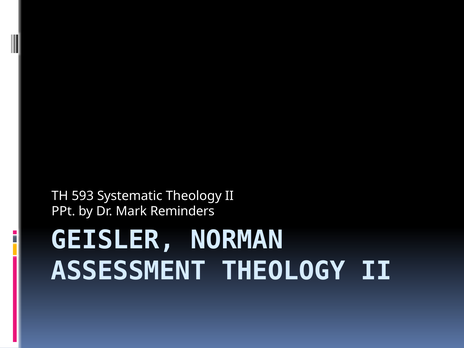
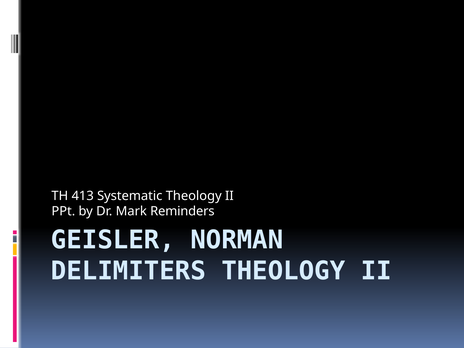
593: 593 -> 413 (83, 196)
ASSESSMENT: ASSESSMENT -> DELIMITERS (128, 271)
